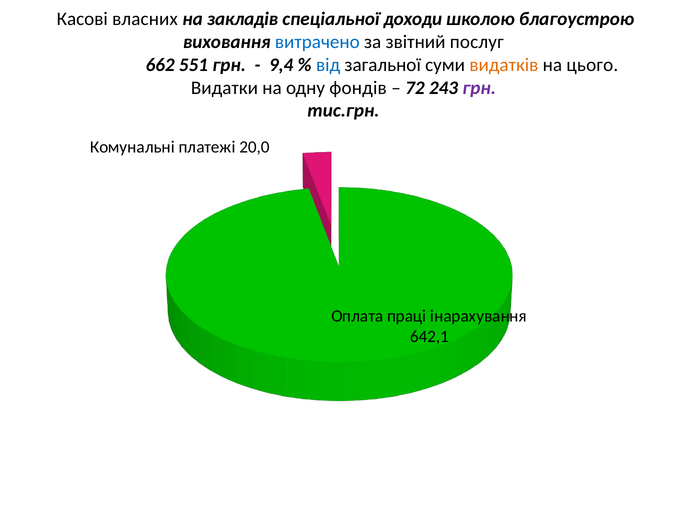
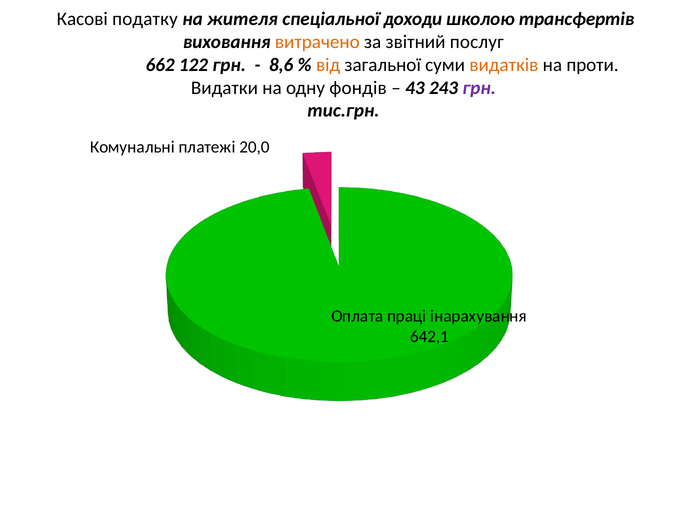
власних: власних -> податку (145, 19)
закладів: закладів -> жителя (242, 19)
благоустрою: благоустрою -> трансфертів (577, 19)
витрачено colour: blue -> orange (317, 42)
551: 551 -> 122 (193, 65)
9,4: 9,4 -> 8,6 (281, 65)
від colour: blue -> orange (328, 65)
цього: цього -> проти (592, 65)
72: 72 -> 43 (415, 88)
